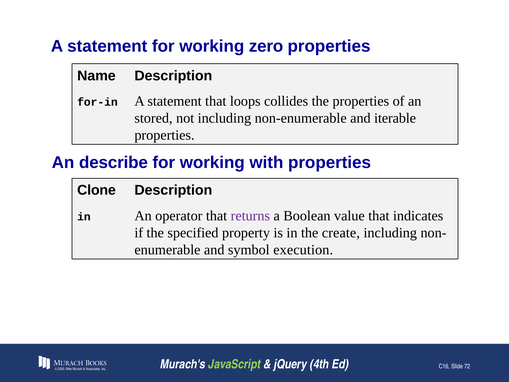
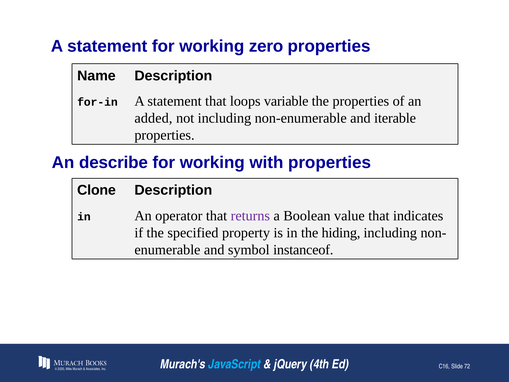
collides: collides -> variable (286, 101)
stored: stored -> added (153, 118)
create: create -> hiding (341, 233)
execution: execution -> instanceof (303, 250)
JavaScript colour: light green -> light blue (234, 364)
